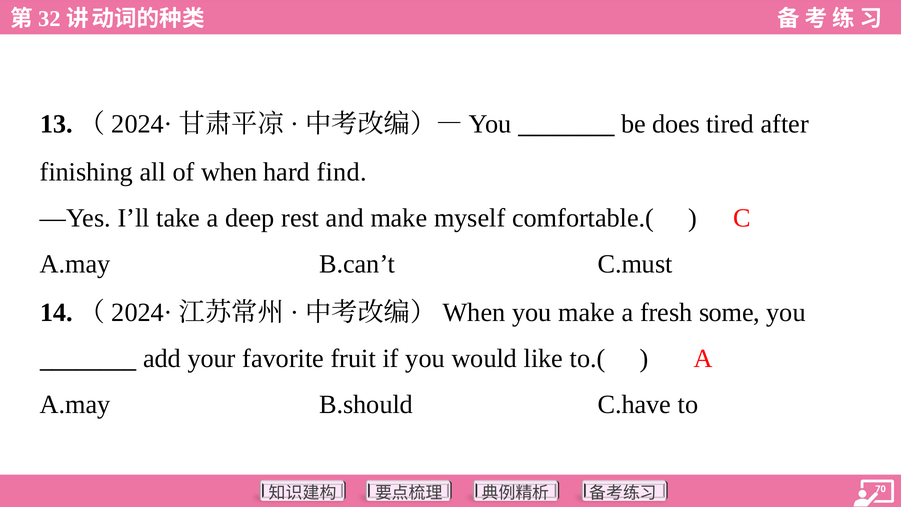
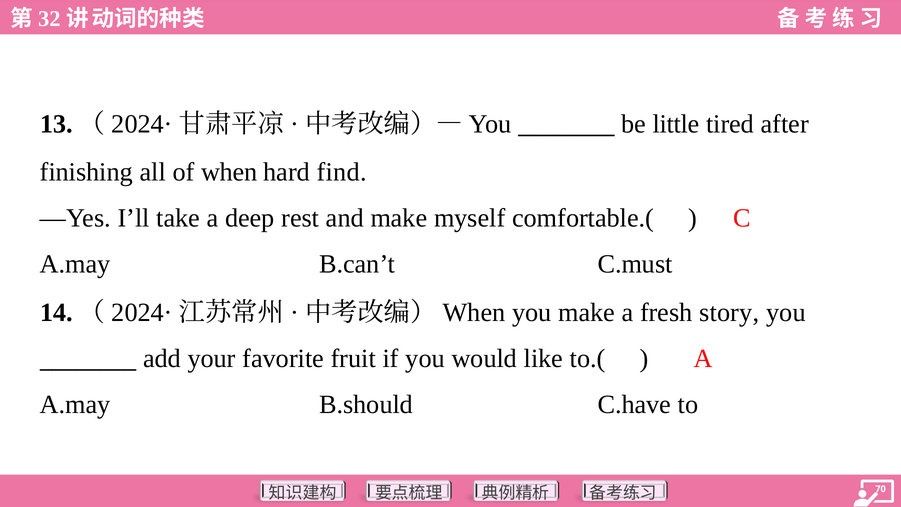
does: does -> little (676, 124)
some: some -> story (729, 313)
